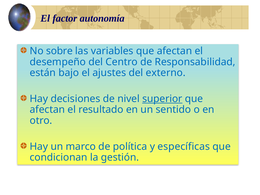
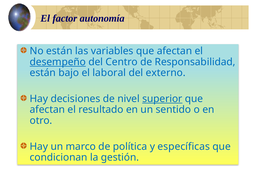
No sobre: sobre -> están (59, 51)
desempeño underline: none -> present (58, 62)
ajustes: ajustes -> laboral (109, 73)
